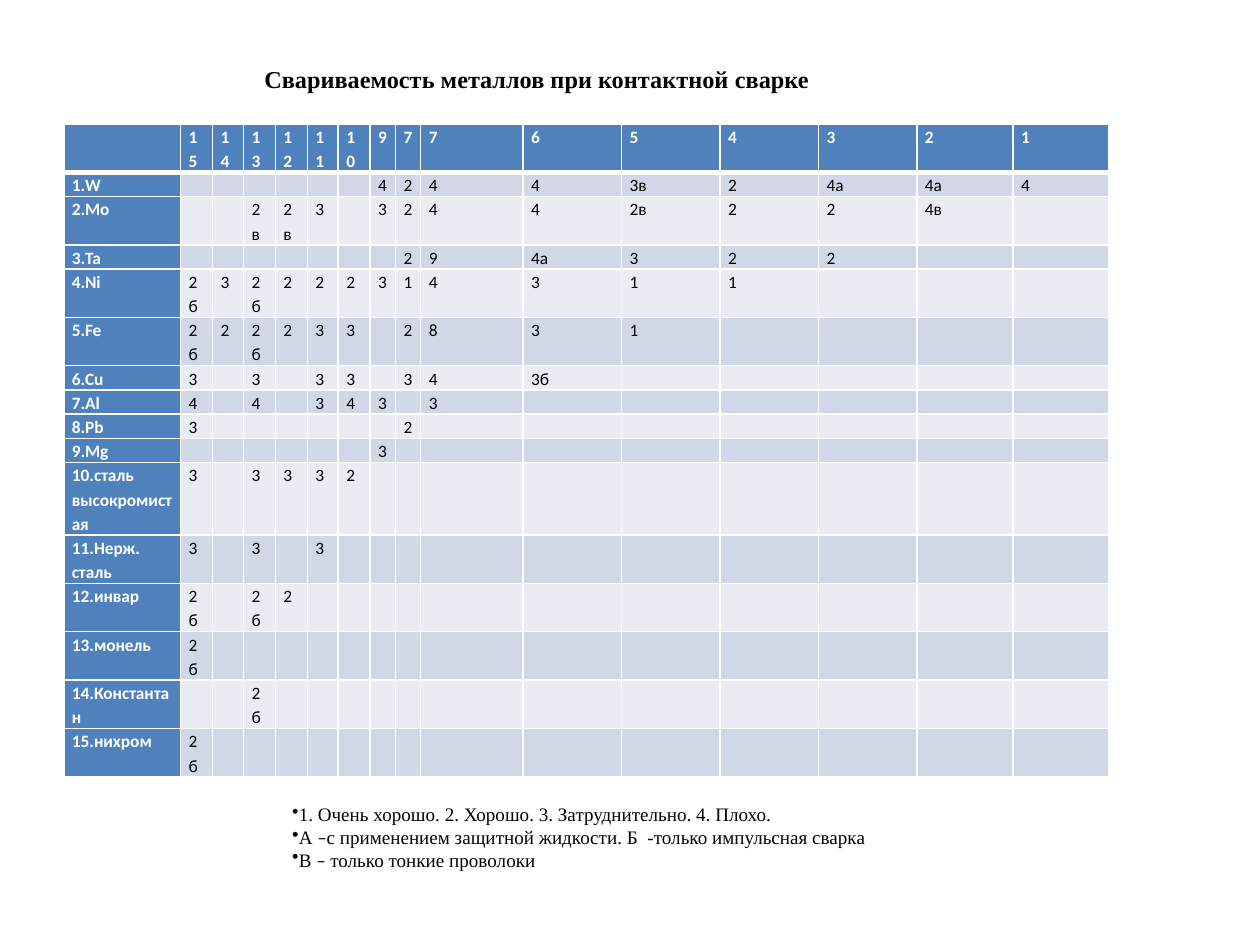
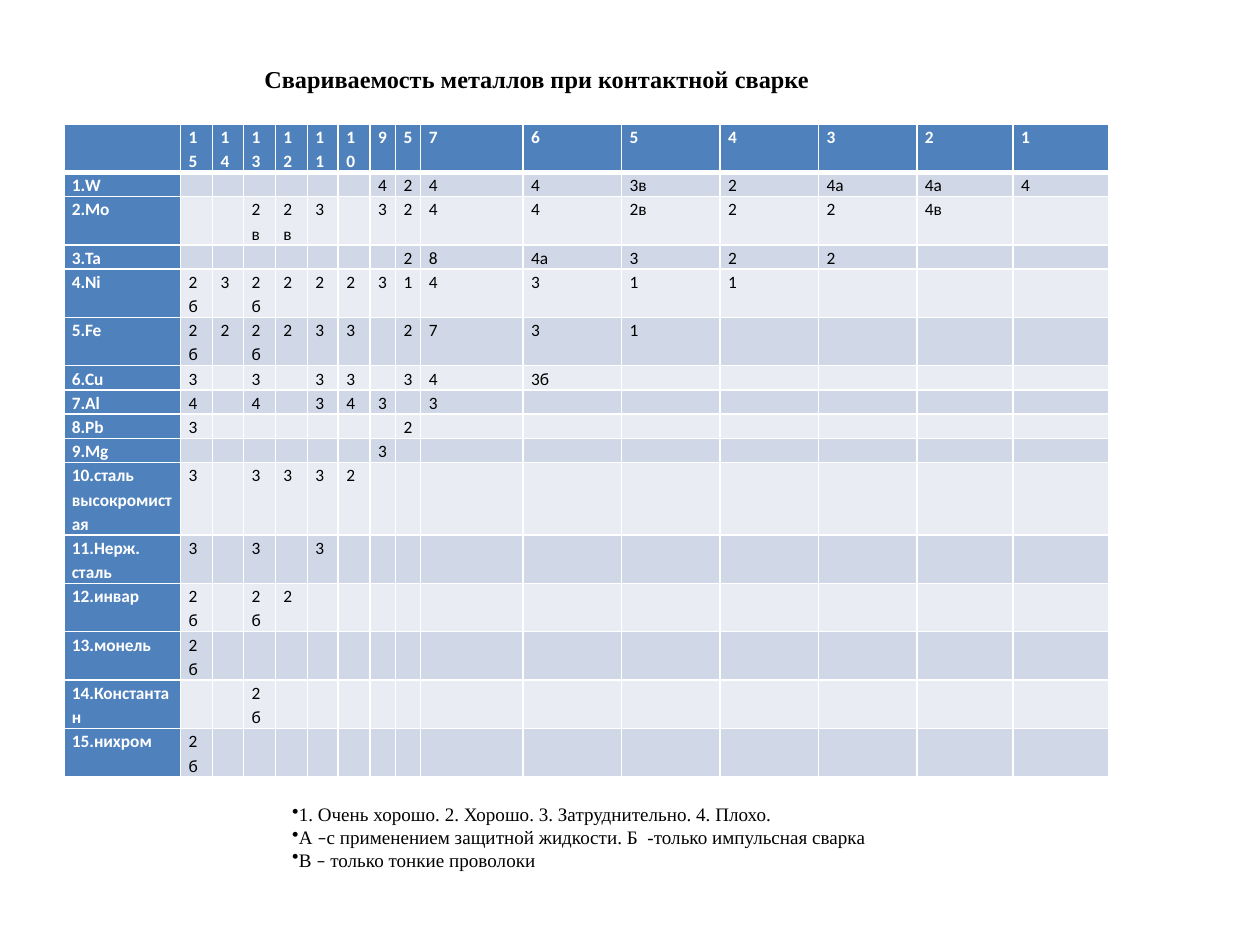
9 7: 7 -> 5 (408, 138)
2 9: 9 -> 8 (433, 259)
2 8: 8 -> 7 (433, 331)
